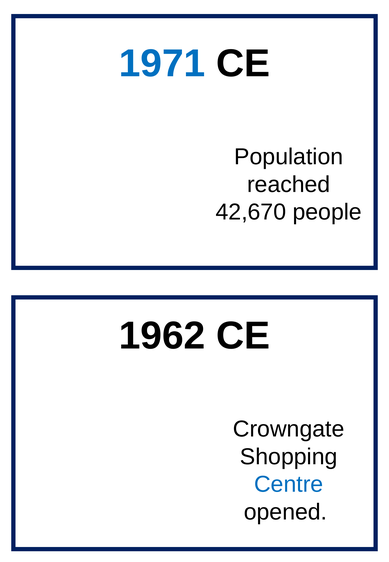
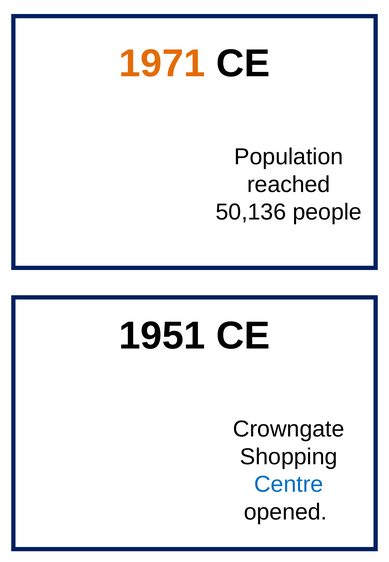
1971 colour: blue -> orange (162, 64)
42,670: 42,670 -> 50,136 (251, 212)
1962: 1962 -> 1951 (162, 336)
